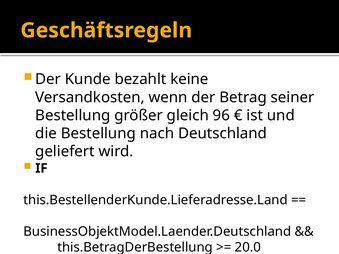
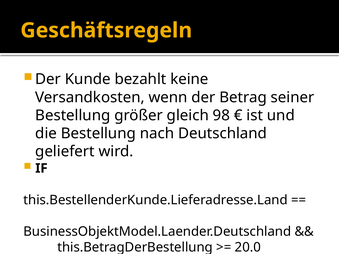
96: 96 -> 98 (221, 115)
